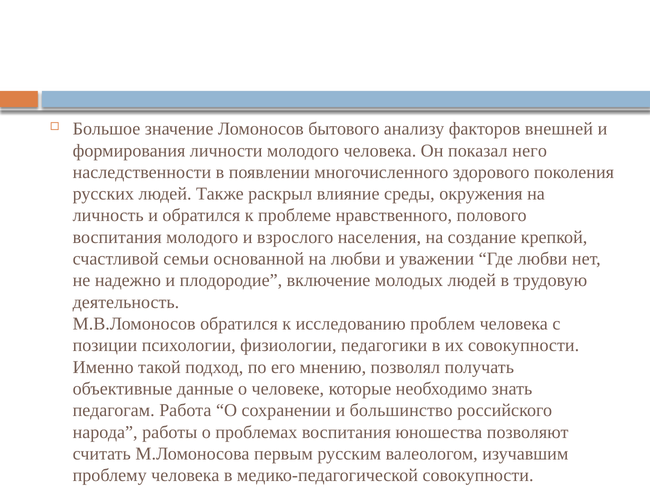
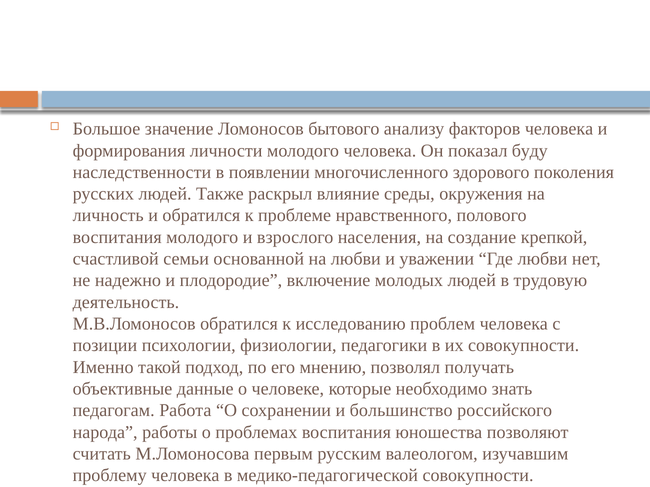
факторов внешней: внешней -> человека (559, 129)
него: него -> буду (530, 151)
